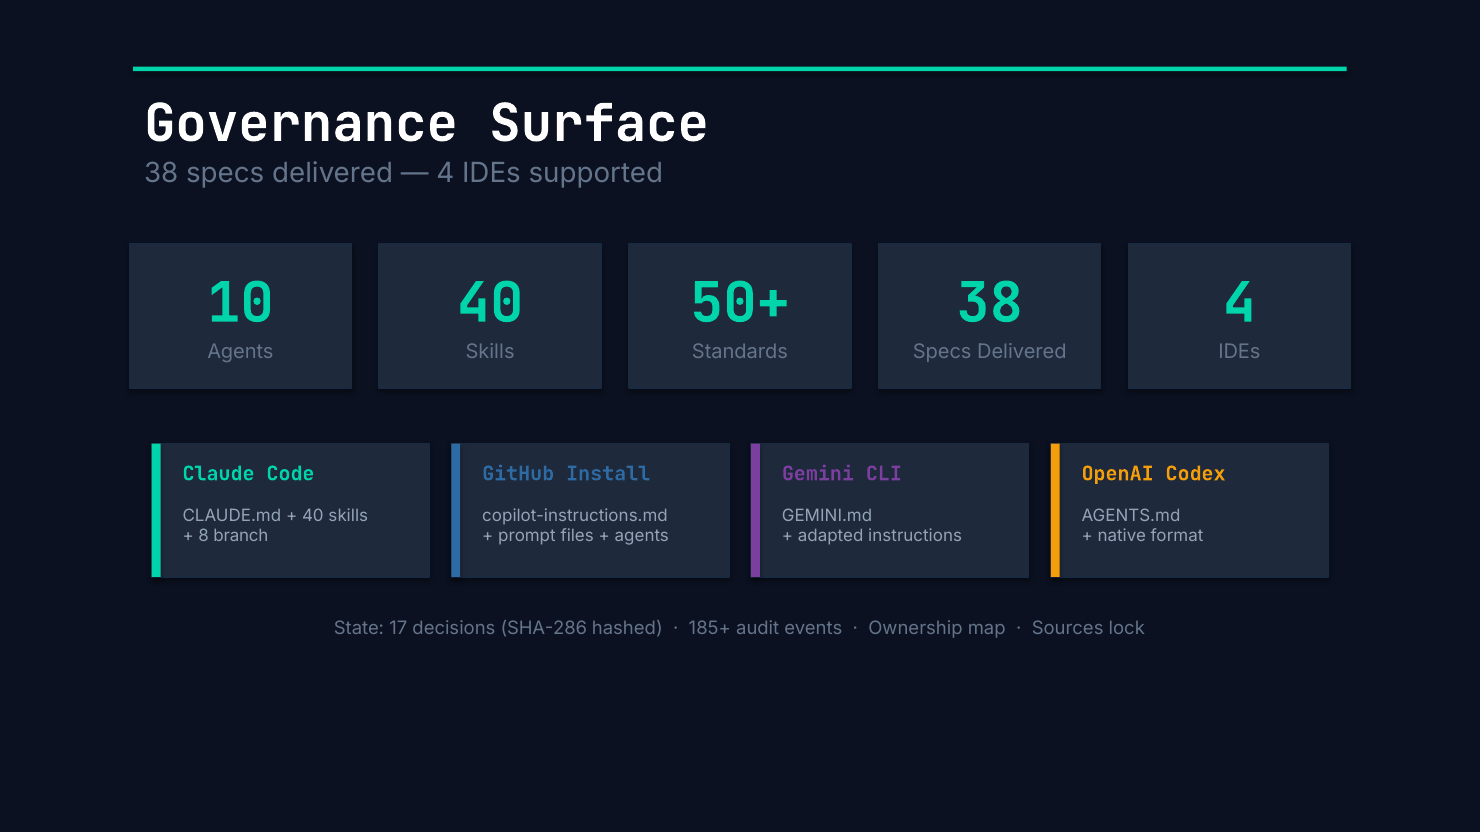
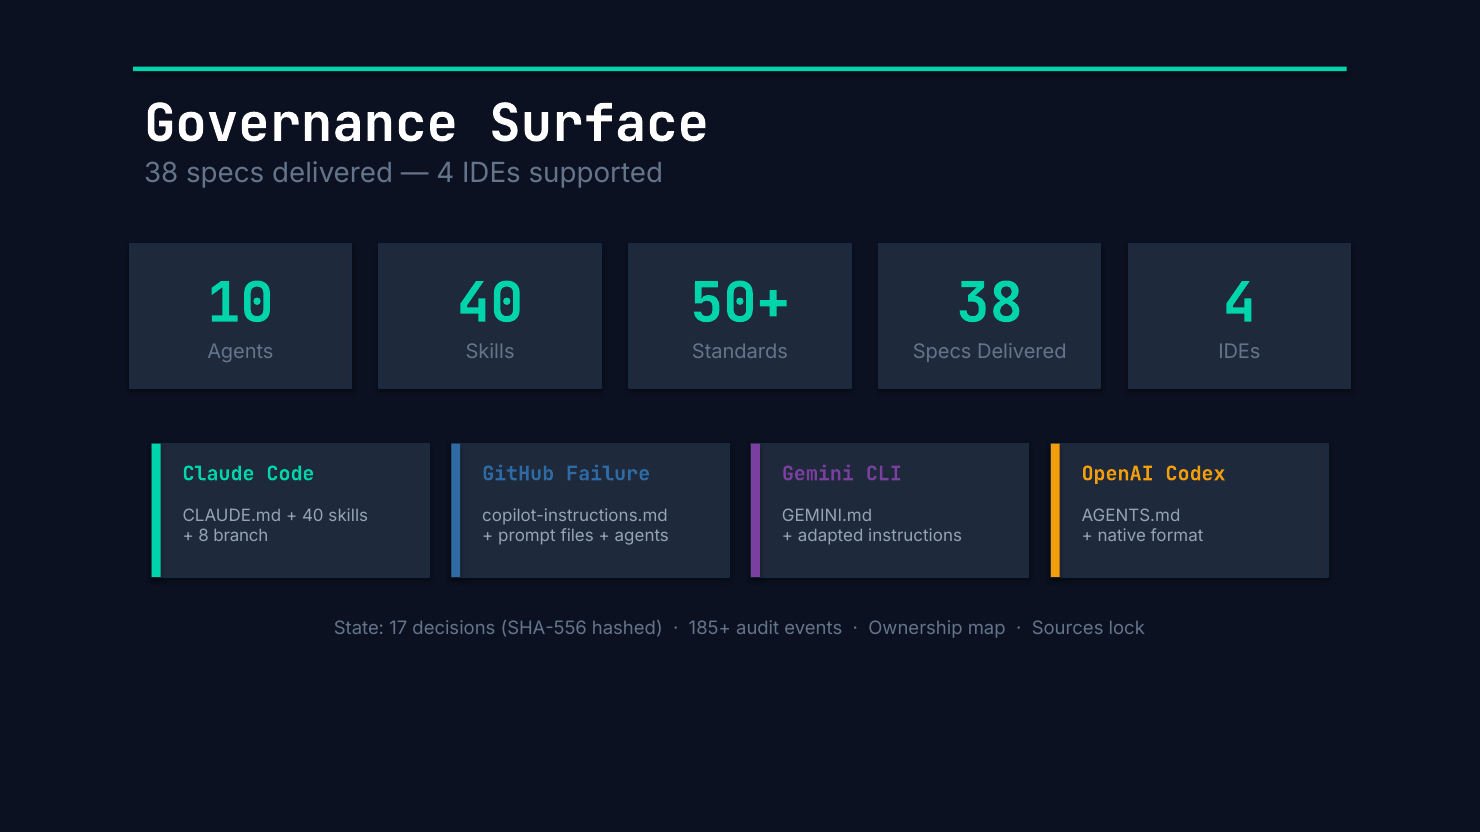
Install: Install -> Failure (608, 474)
SHA-286: SHA-286 -> SHA-556 (544, 628)
